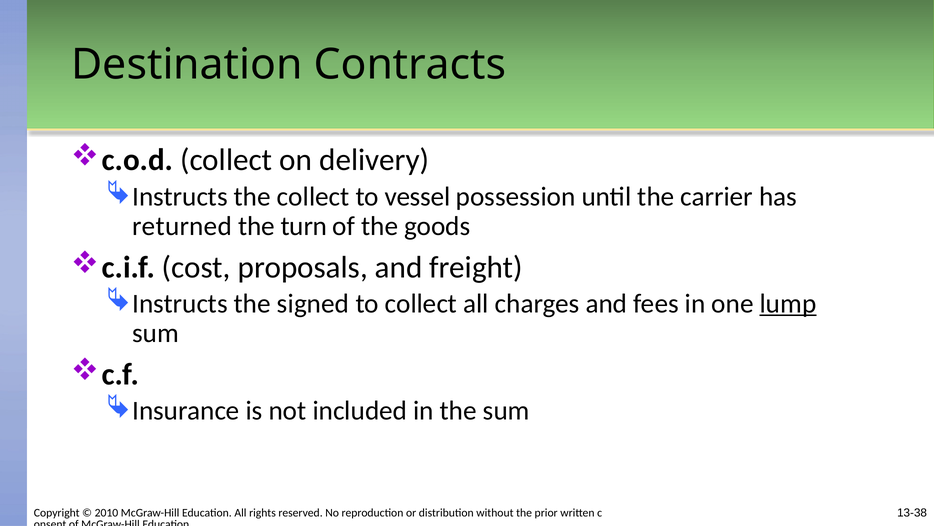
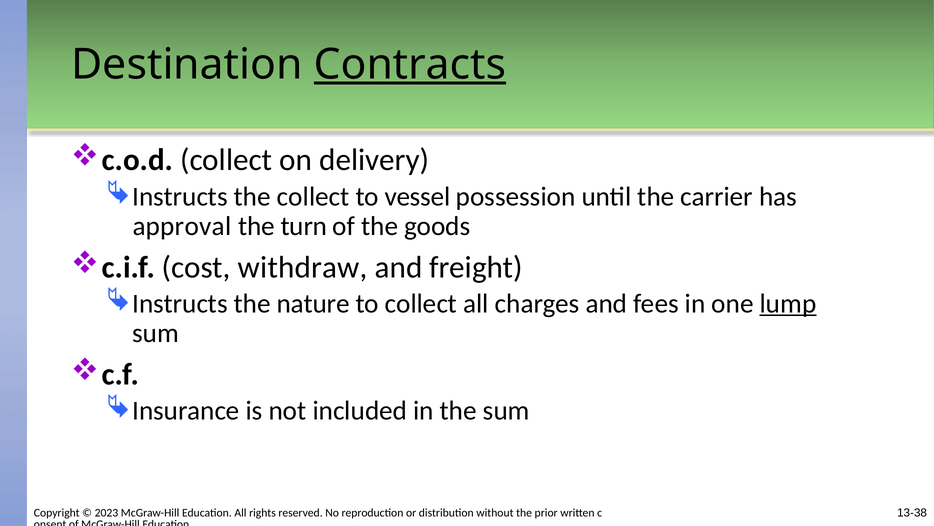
Contracts underline: none -> present (410, 64)
returned: returned -> approval (182, 226)
proposals: proposals -> withdraw (303, 267)
signed: signed -> nature (313, 303)
2010: 2010 -> 2023 (106, 512)
